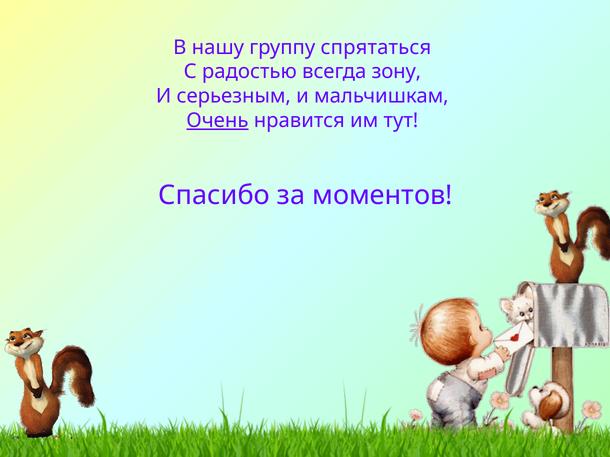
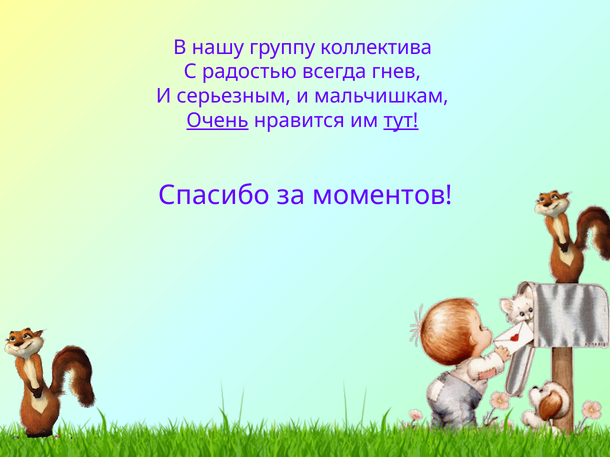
спрятаться: спрятаться -> коллектива (376, 47)
зону: зону -> гнев (396, 72)
тут underline: none -> present (401, 121)
